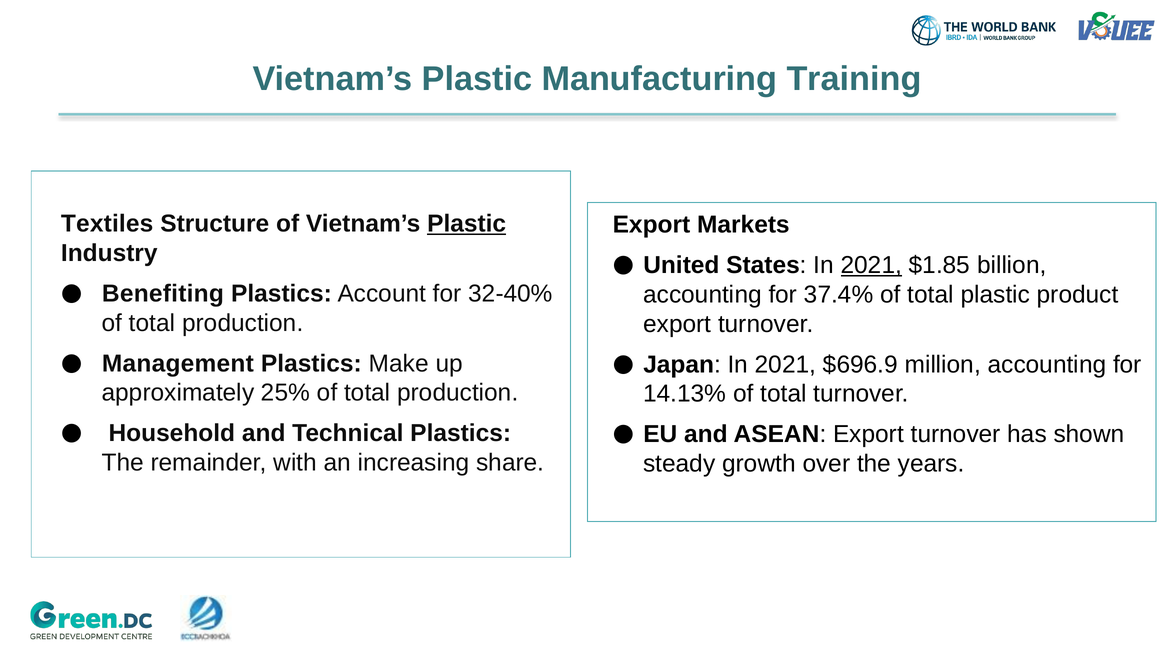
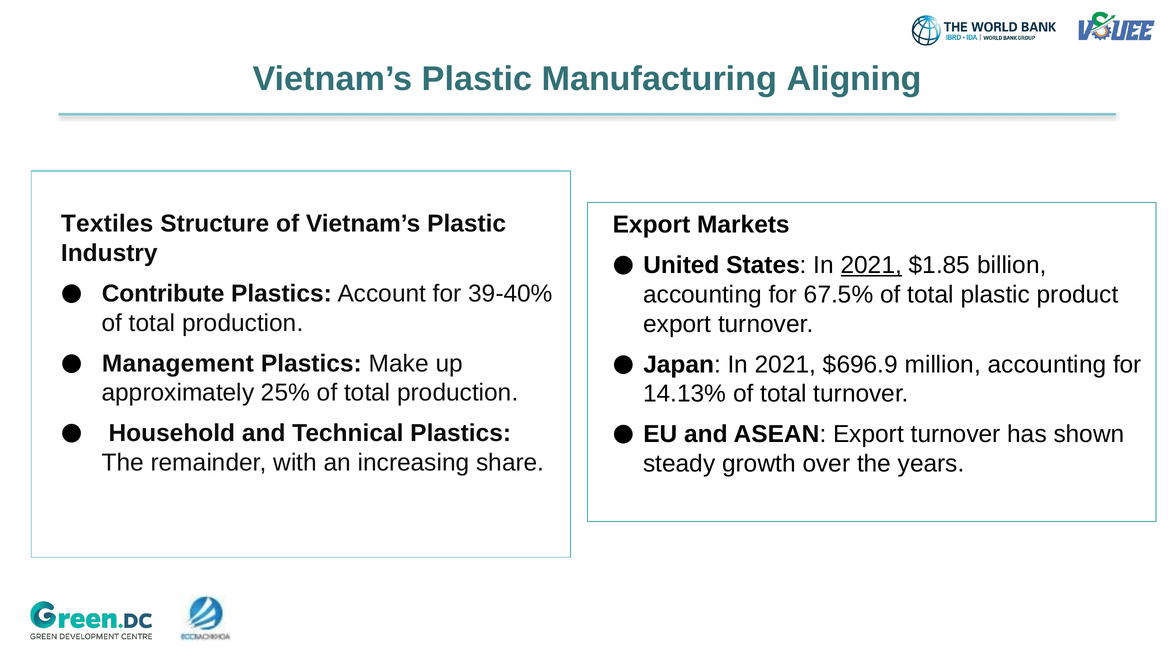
Training: Training -> Aligning (854, 79)
Plastic underline: present -> none (467, 224)
Benefiting: Benefiting -> Contribute (163, 294)
32-40%: 32-40% -> 39-40% (510, 294)
37.4%: 37.4% -> 67.5% (839, 295)
